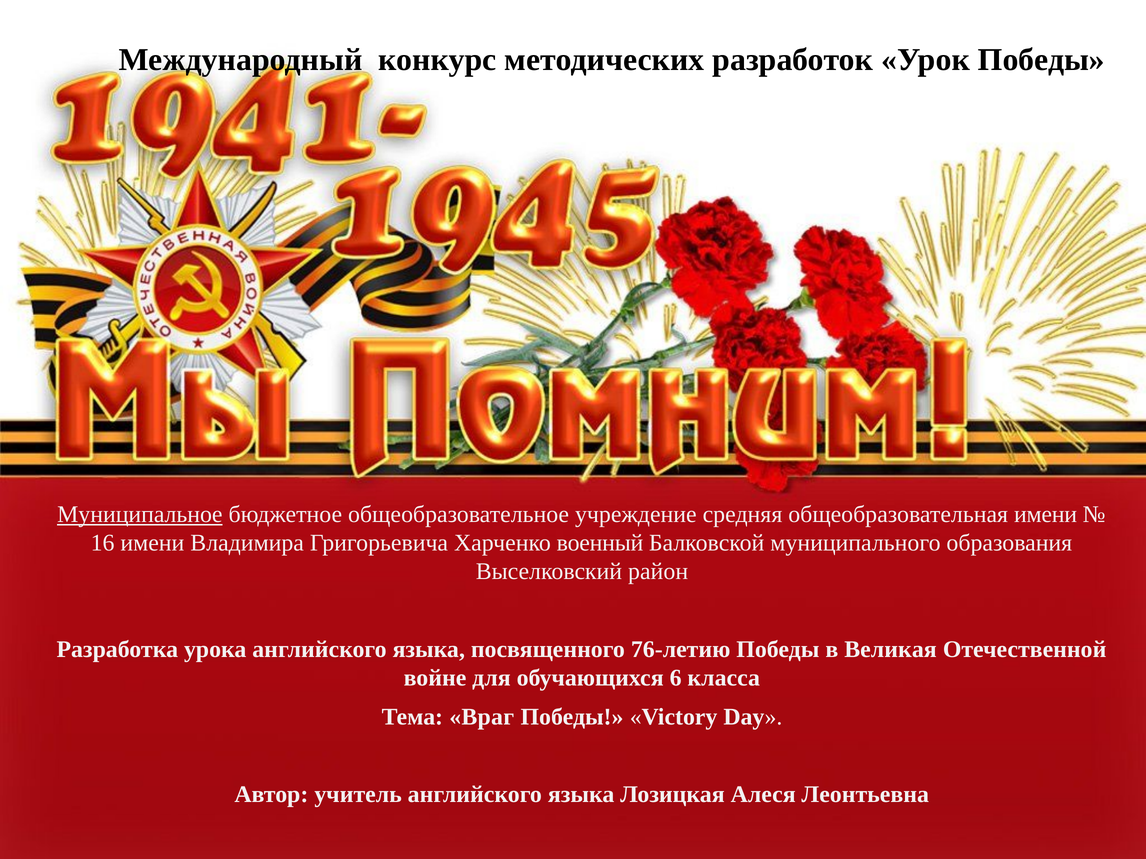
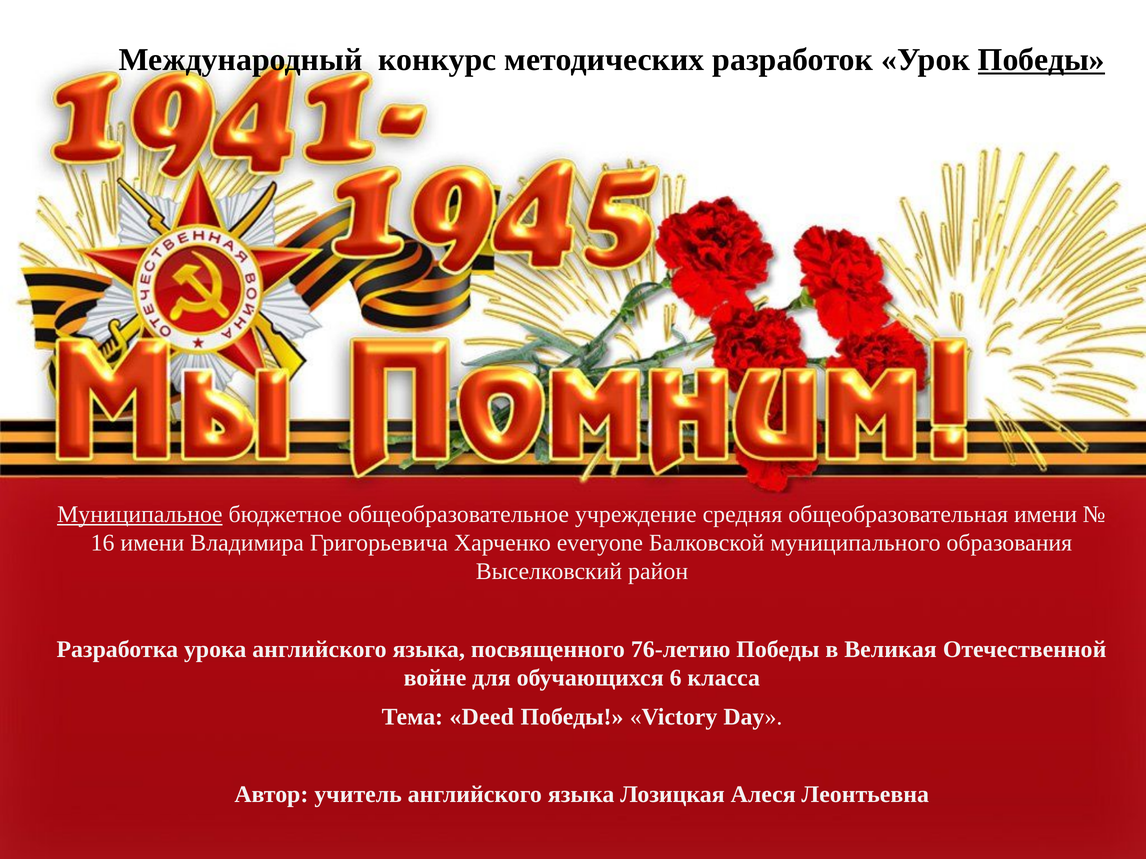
Победы underline: none -> present (1041, 60)
военный: военный -> everyone (600, 543)
Враг: Враг -> Deed (482, 717)
